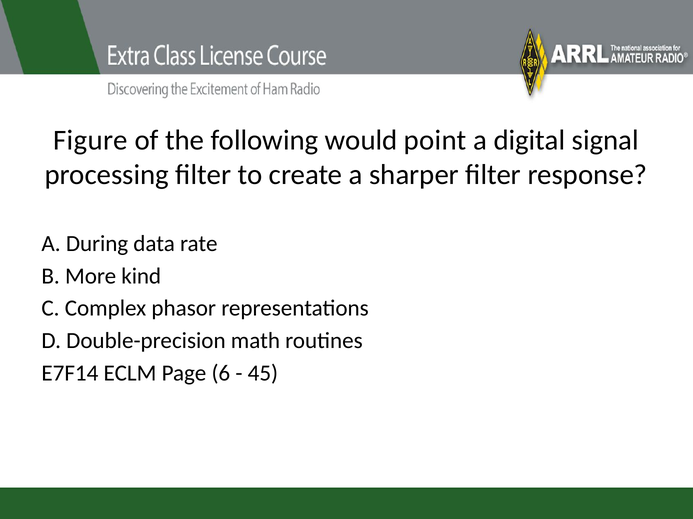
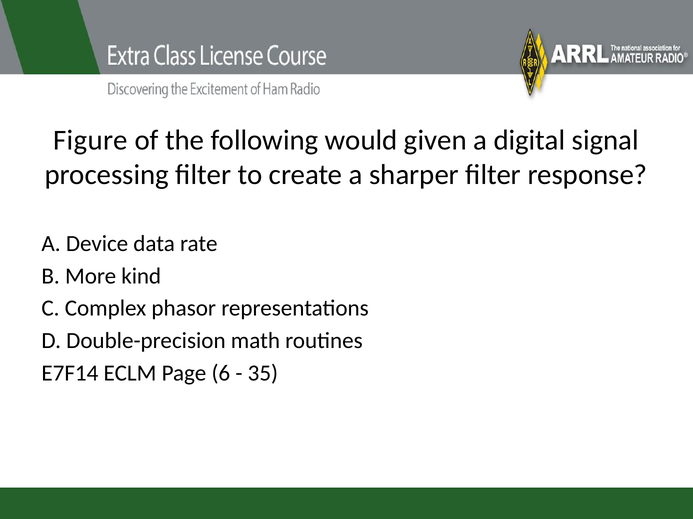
point: point -> given (435, 141)
During: During -> Device (97, 244)
45: 45 -> 35 (263, 373)
